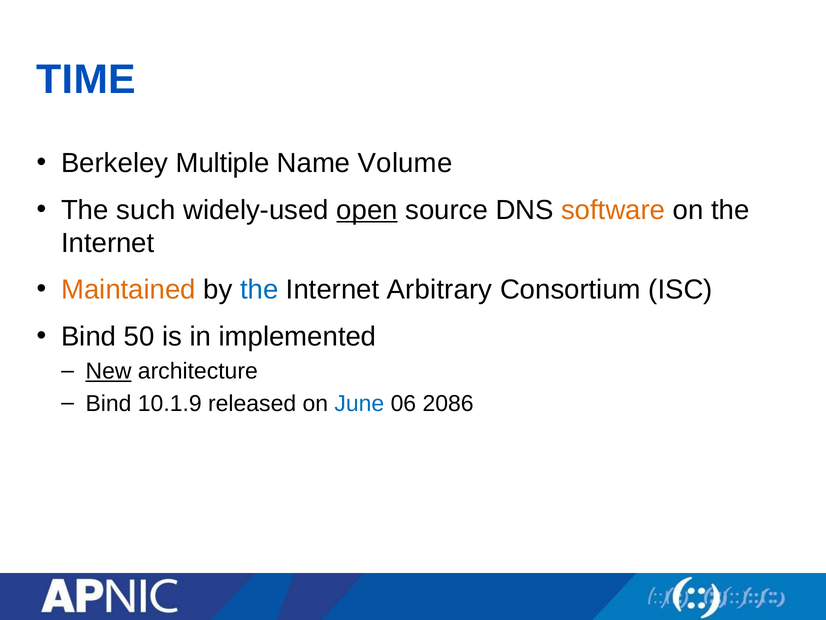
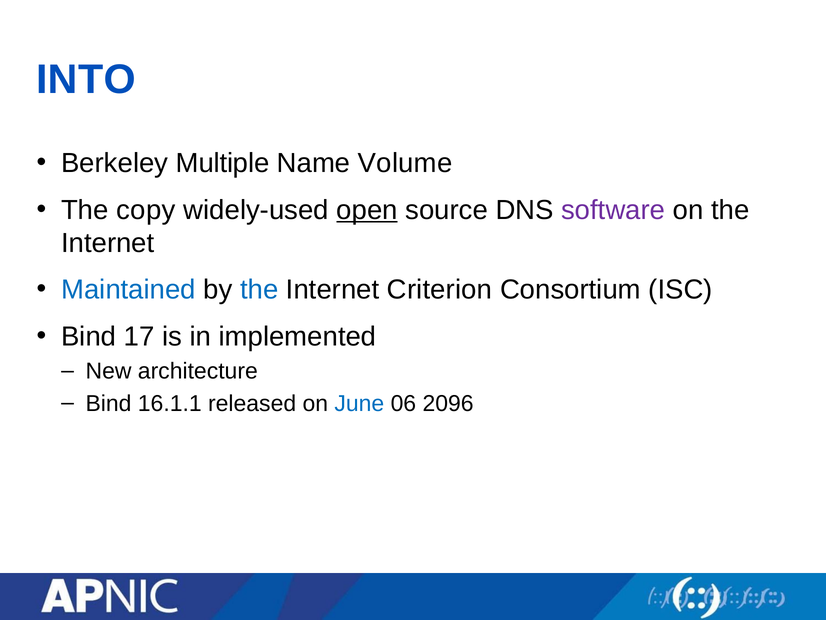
TIME: TIME -> INTO (86, 79)
such: such -> copy (146, 210)
software colour: orange -> purple (613, 210)
Maintained colour: orange -> blue (128, 290)
Arbitrary: Arbitrary -> Criterion (440, 290)
50: 50 -> 17 (139, 336)
New underline: present -> none (109, 371)
10.1.9: 10.1.9 -> 16.1.1 (170, 403)
2086: 2086 -> 2096 (448, 403)
